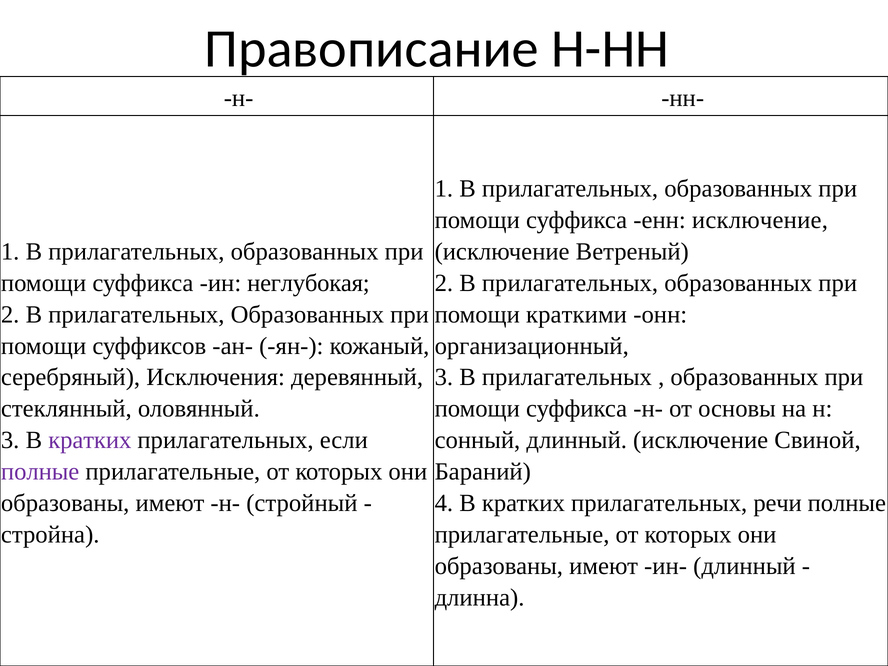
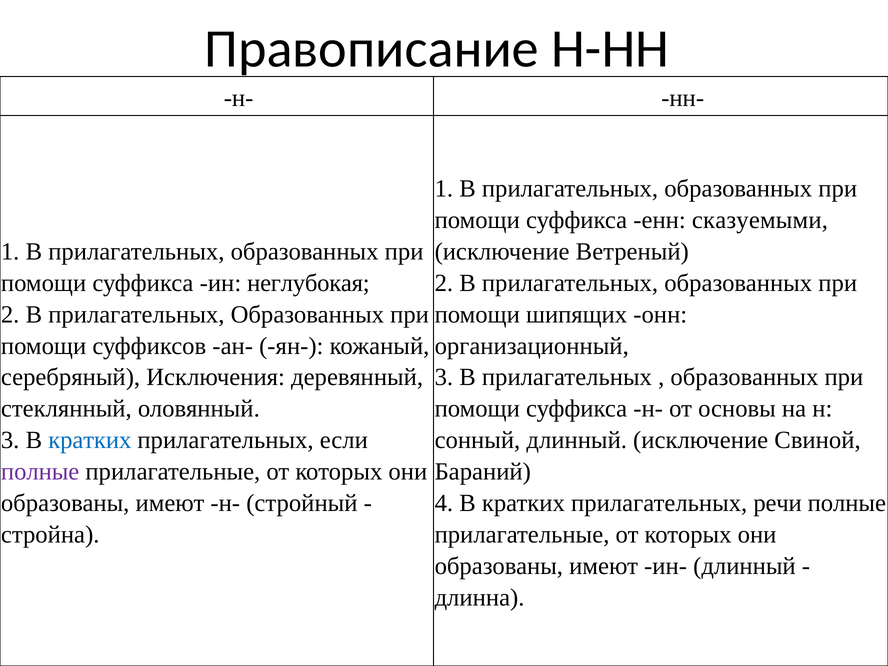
енн исключение: исключение -> сказуемыми (760, 220)
краткими: краткими -> шипящих (577, 314)
кратких colour: purple -> blue (90, 440)
